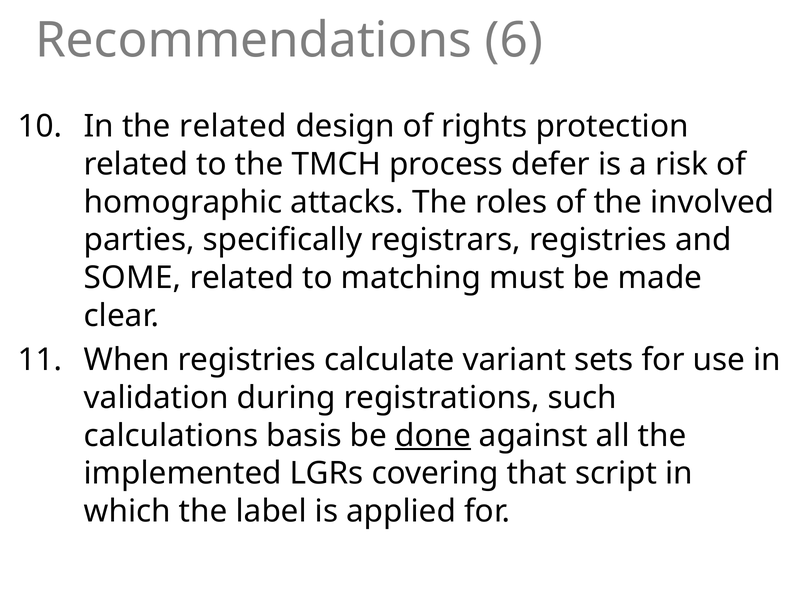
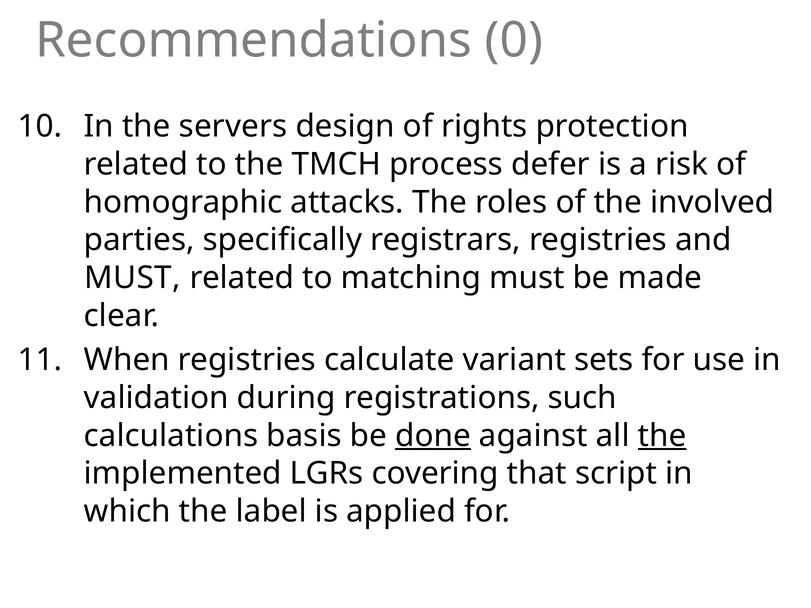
6: 6 -> 0 (514, 40)
the related: related -> servers (233, 127)
SOME: SOME -> MUST (133, 278)
the underline: none -> present (662, 436)
